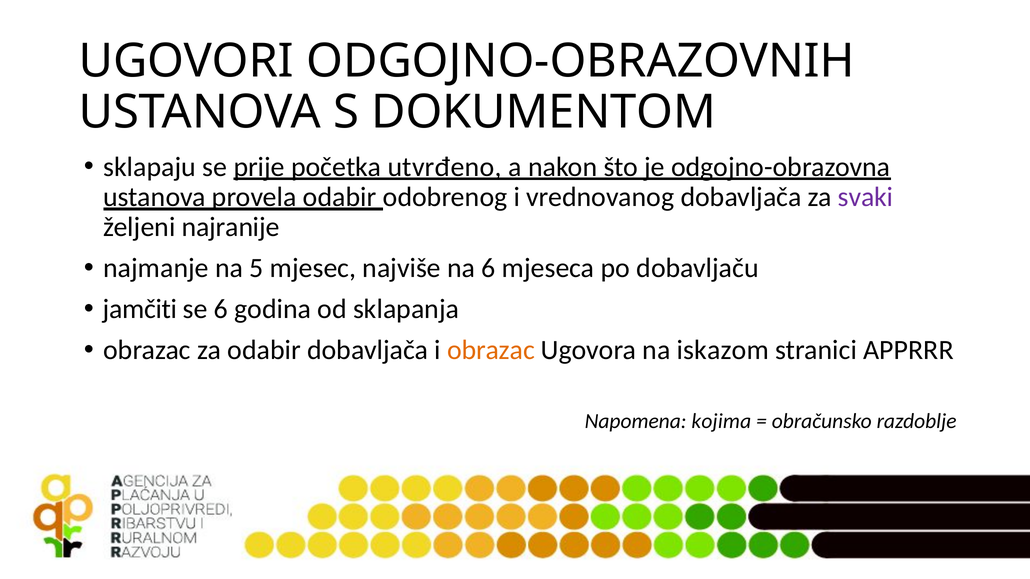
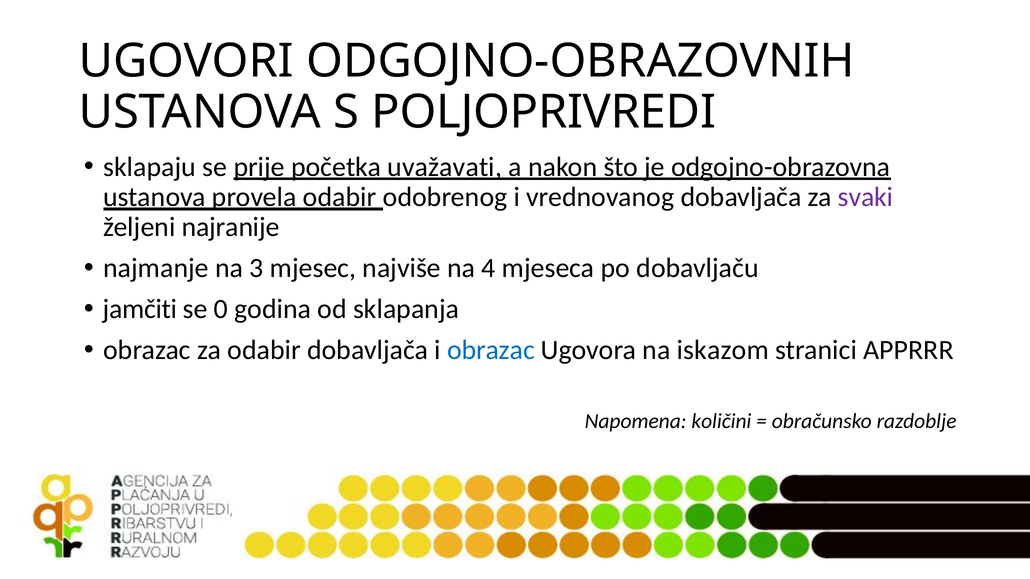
DOKUMENTOM: DOKUMENTOM -> POLJOPRIVREDI (544, 112)
utvrđeno: utvrđeno -> uvažavati (445, 167)
5: 5 -> 3 (256, 268)
na 6: 6 -> 4 (488, 268)
se 6: 6 -> 0 (221, 309)
obrazac colour: orange -> blue (491, 350)
kojima: kojima -> količini (721, 422)
